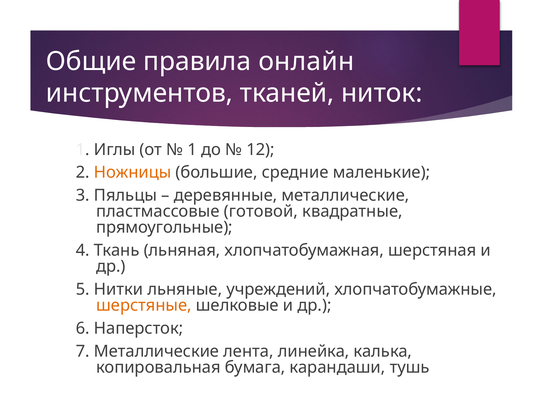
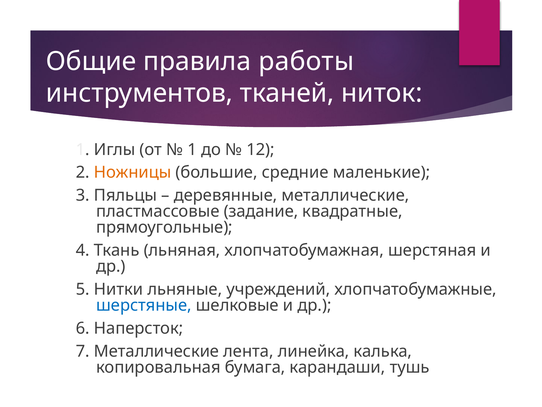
онлайн: онлайн -> работы (306, 61)
готовой: готовой -> задание (261, 211)
шерстяные colour: orange -> blue (144, 305)
